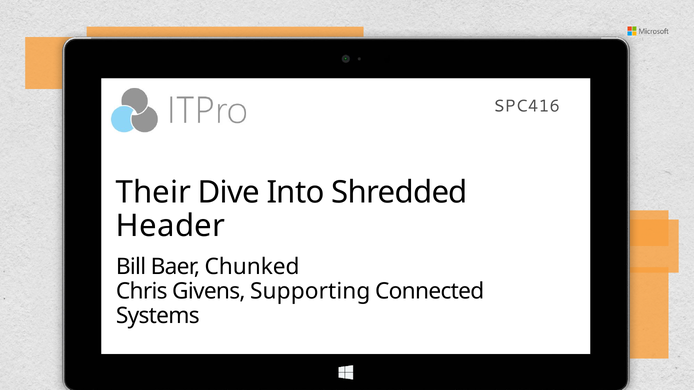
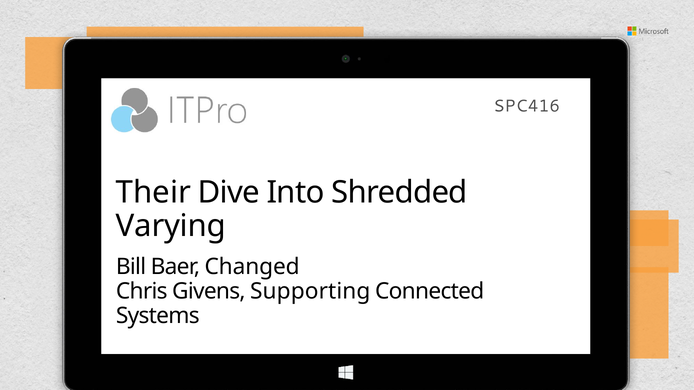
Header: Header -> Varying (171, 226)
Chunked: Chunked -> Changed (252, 267)
